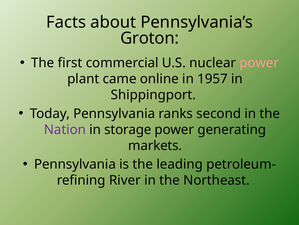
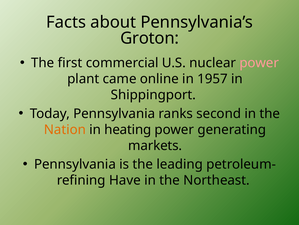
Nation colour: purple -> orange (65, 129)
storage: storage -> heating (128, 129)
River: River -> Have (125, 180)
